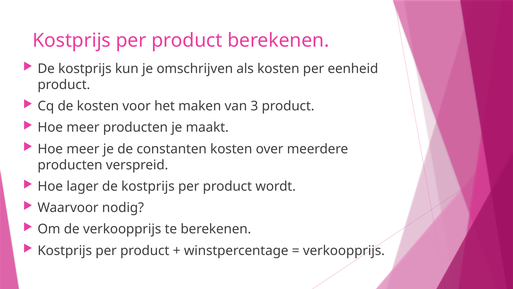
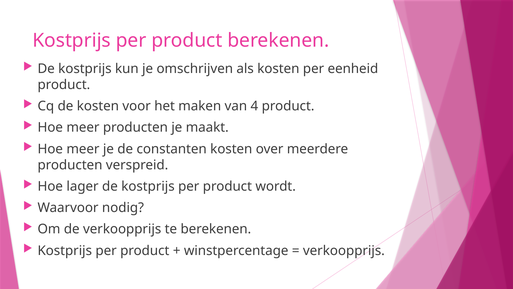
3: 3 -> 4 (254, 106)
